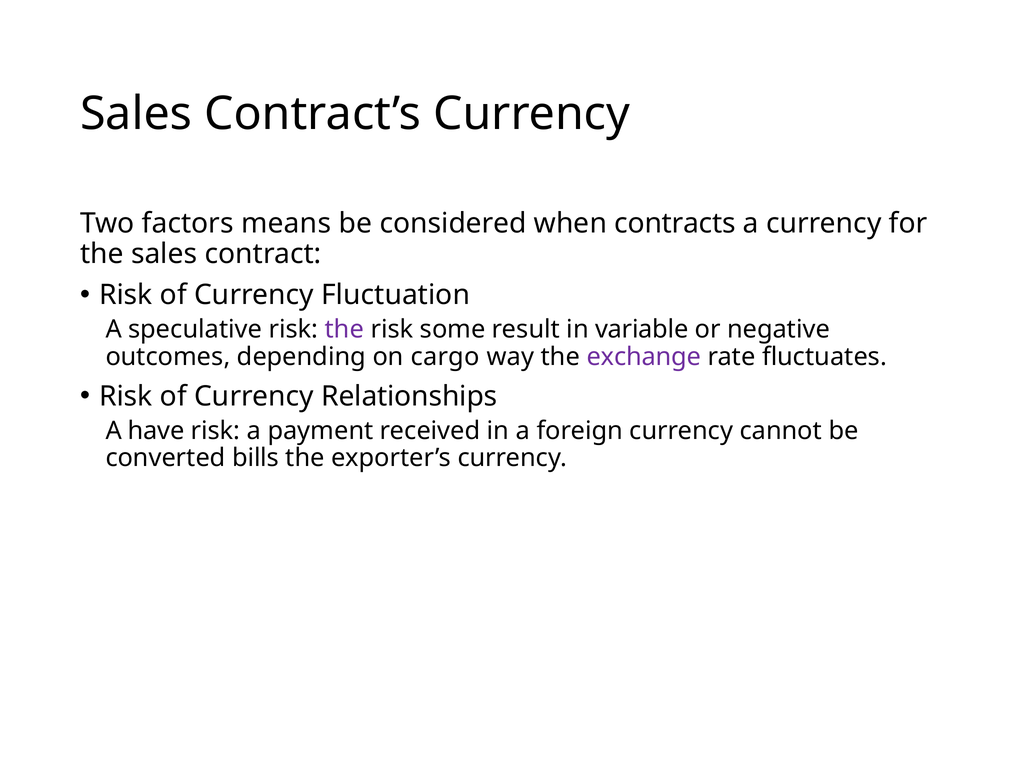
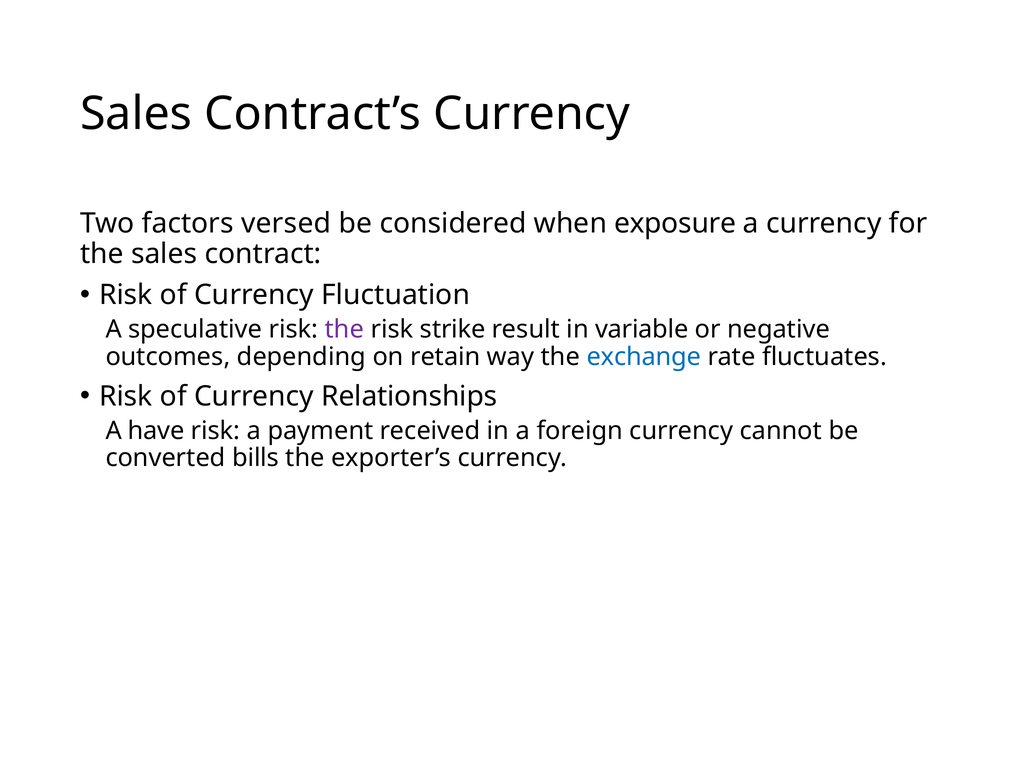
means: means -> versed (286, 223)
contracts: contracts -> exposure (675, 223)
some: some -> strike (453, 329)
cargo: cargo -> retain (445, 357)
exchange colour: purple -> blue (644, 357)
